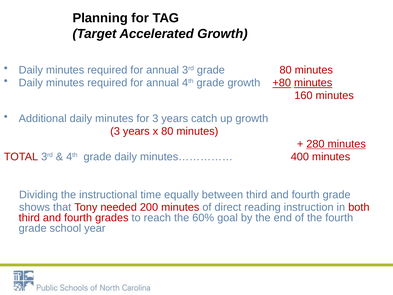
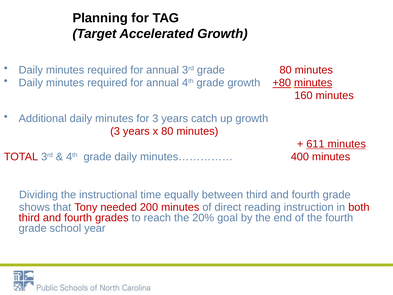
280: 280 -> 611 (315, 144)
60%: 60% -> 20% (203, 218)
